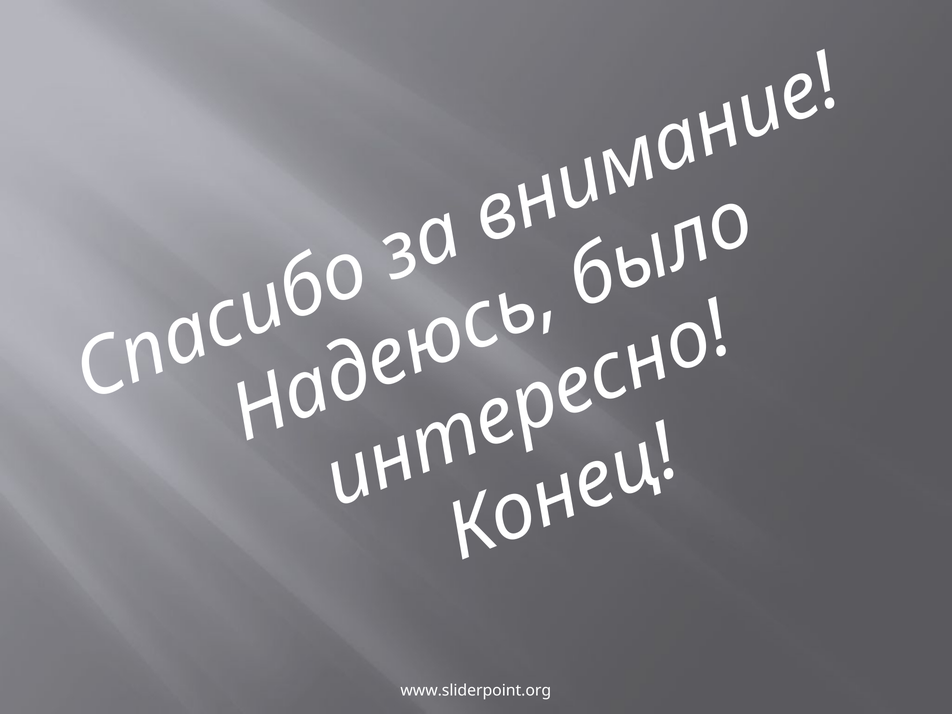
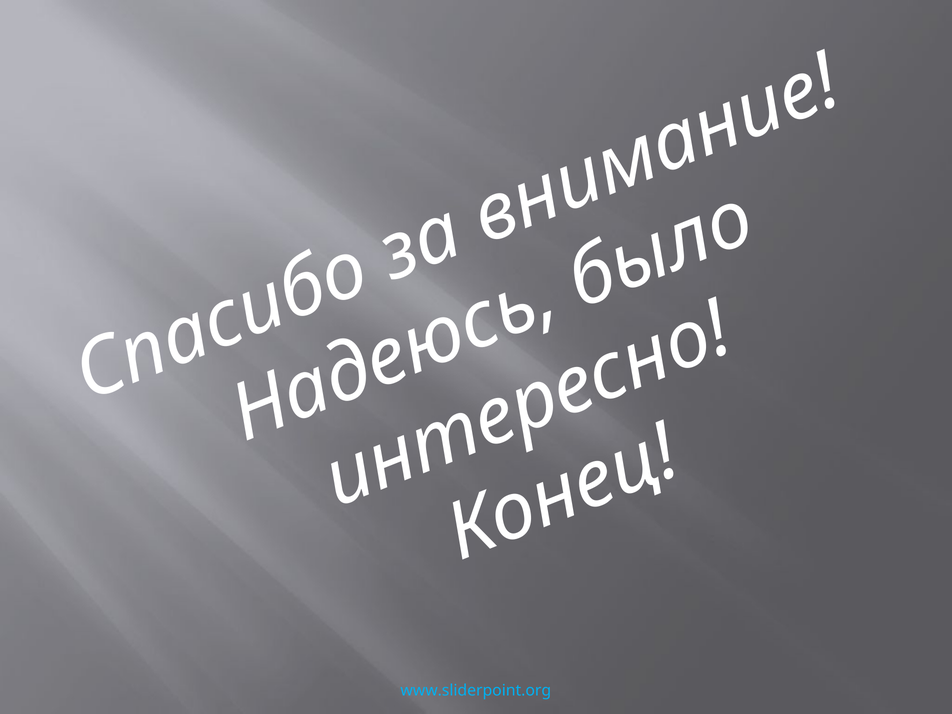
www.sliderpoint.org colour: white -> light blue (476, 690)
